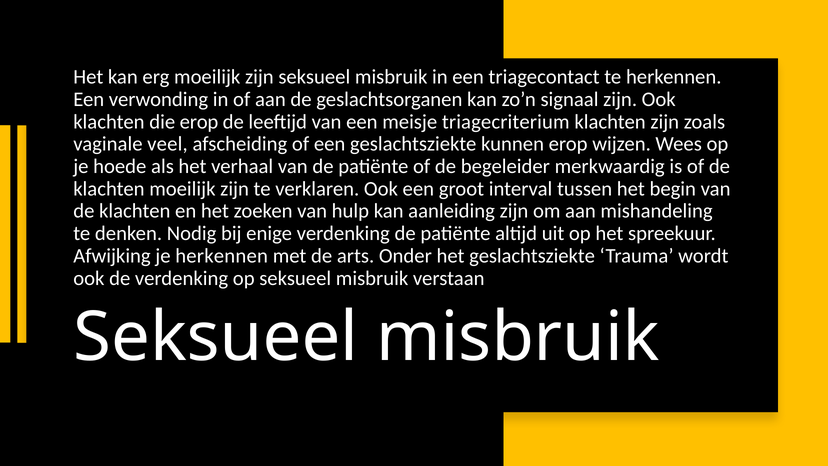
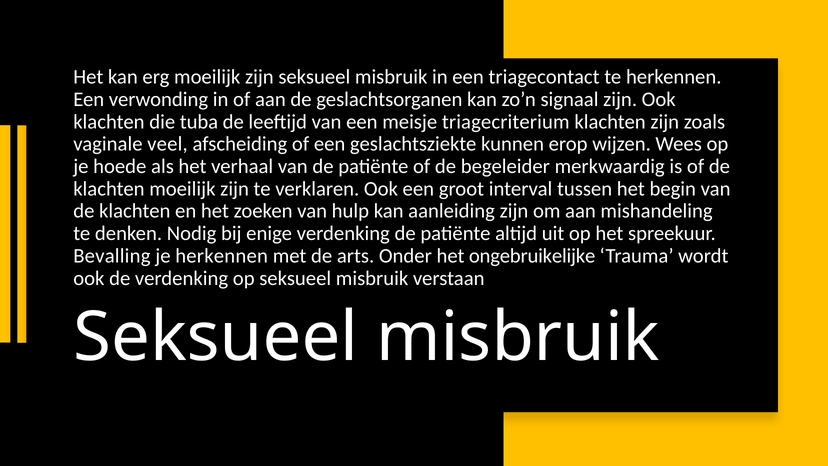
die erop: erop -> tuba (199, 122)
Afwijking: Afwijking -> Bevalling (112, 256)
het geslachtsziekte: geslachtsziekte -> ongebruikelijke (532, 256)
